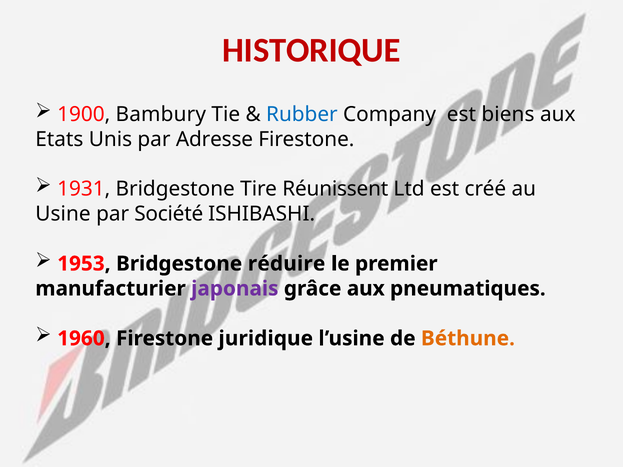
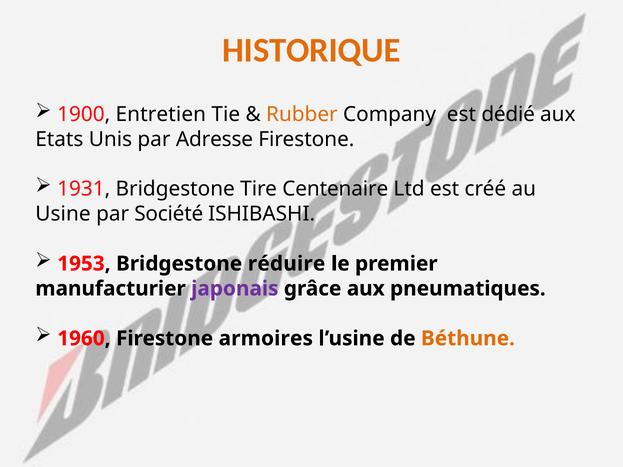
HISTORIQUE colour: red -> orange (311, 51)
Bambury: Bambury -> Entretien (161, 114)
Rubber colour: blue -> orange (302, 114)
biens: biens -> dédié (508, 114)
Réunissent: Réunissent -> Centenaire (335, 189)
juridique: juridique -> armoires (266, 339)
